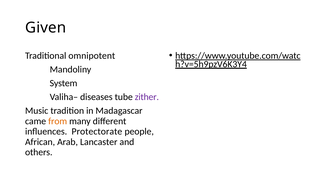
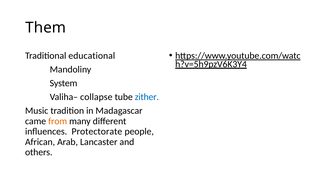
Given: Given -> Them (46, 28)
omnipotent: omnipotent -> educational (92, 56)
diseases: diseases -> collapse (96, 97)
zither colour: purple -> blue (147, 97)
